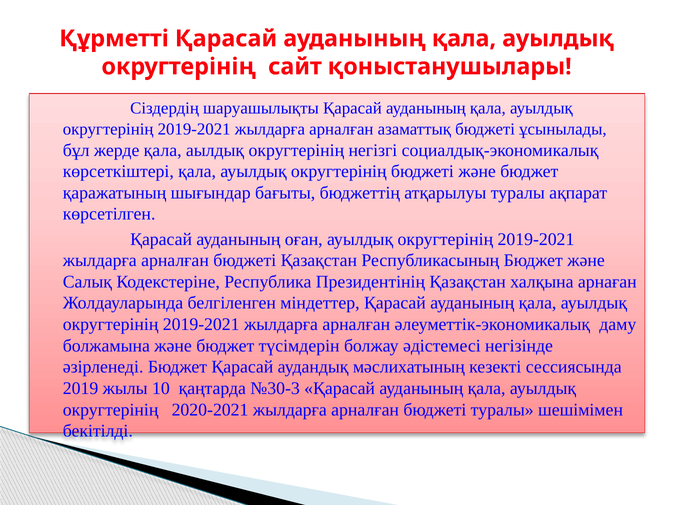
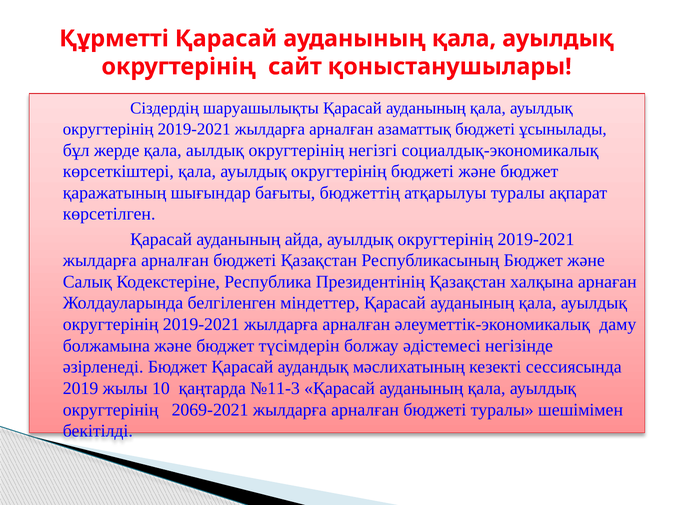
оған: оған -> айда (304, 239)
№30-3: №30-3 -> №11-3 (275, 389)
2020-2021: 2020-2021 -> 2069-2021 (210, 410)
